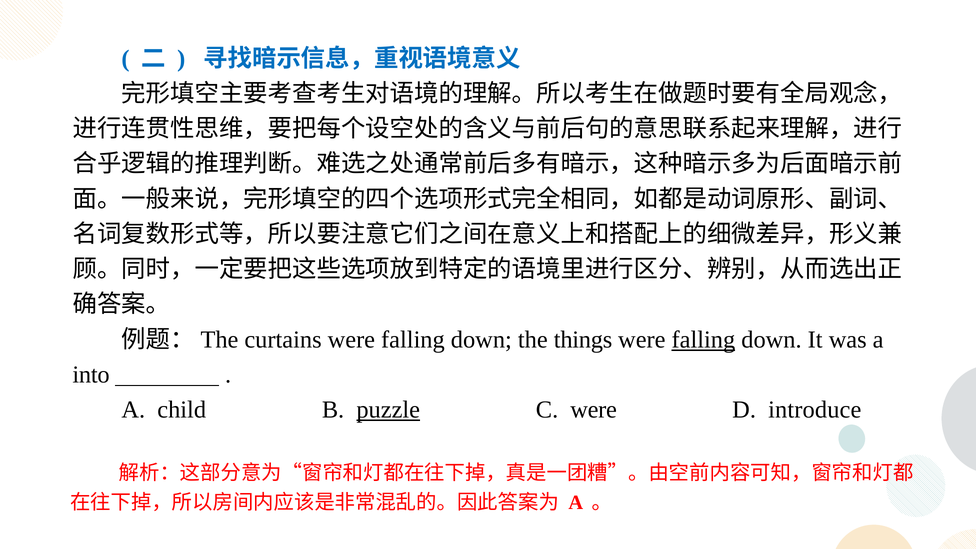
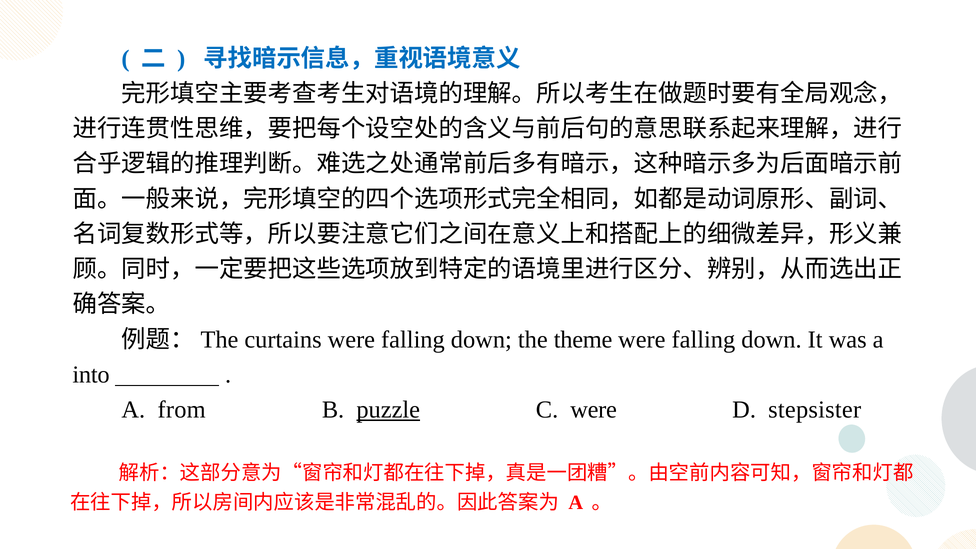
things: things -> theme (583, 340)
falling underline: present -> none (703, 340)
child: child -> from (182, 410)
introduce: introduce -> stepsister (815, 410)
